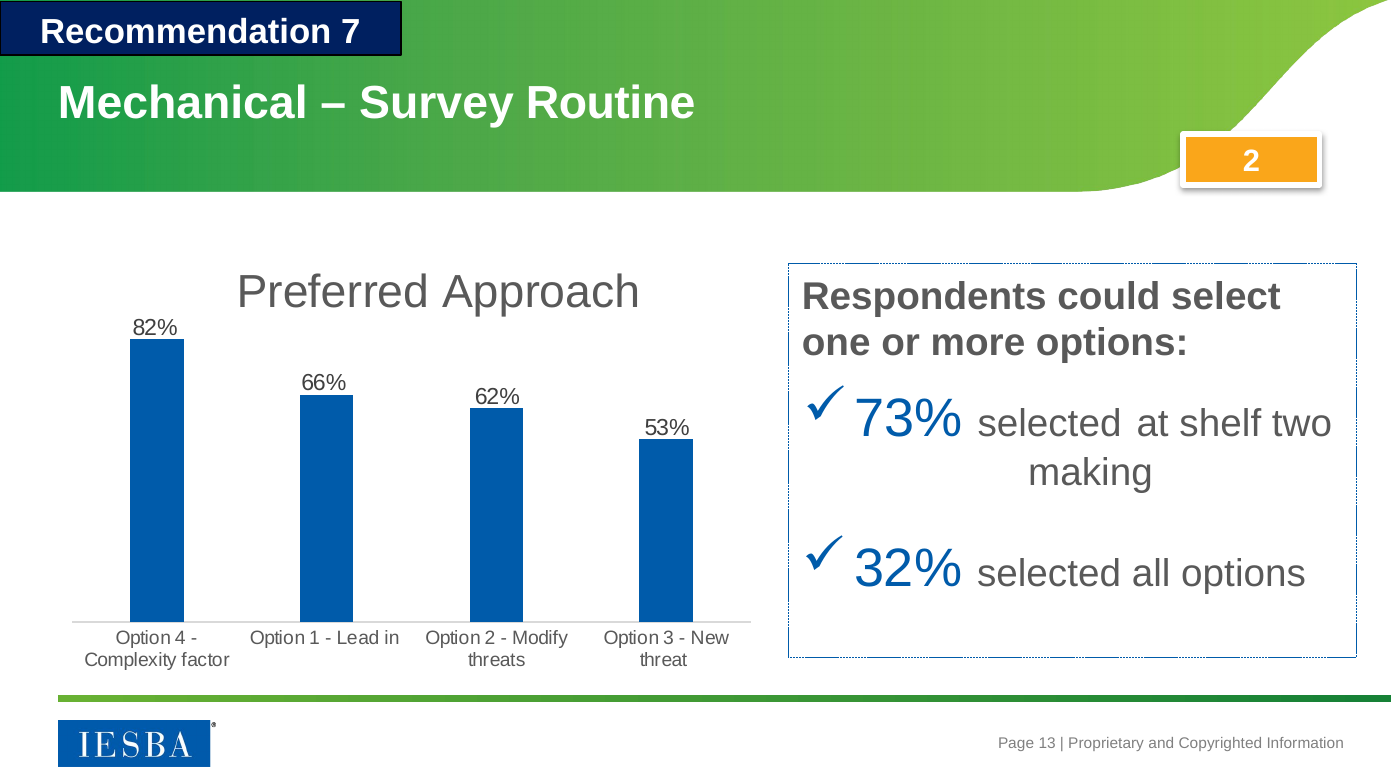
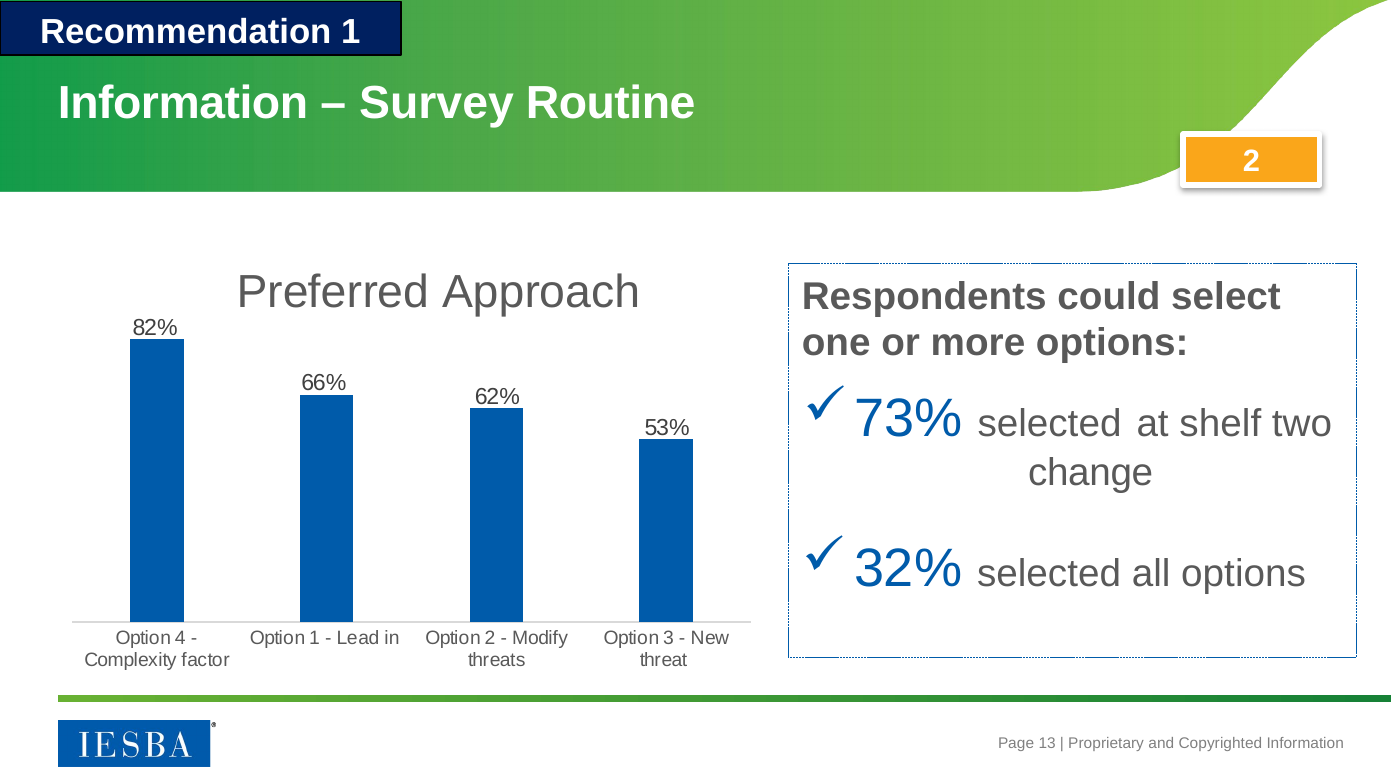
Recommendation 7: 7 -> 1 (351, 32)
Mechanical: Mechanical -> Information (183, 103)
making: making -> change (1091, 473)
